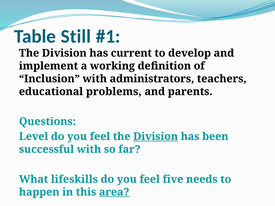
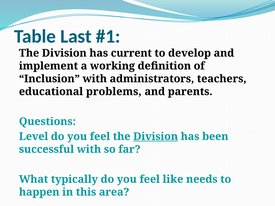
Still: Still -> Last (76, 36)
lifeskills: lifeskills -> typically (74, 179)
five: five -> like (173, 179)
area underline: present -> none (114, 192)
